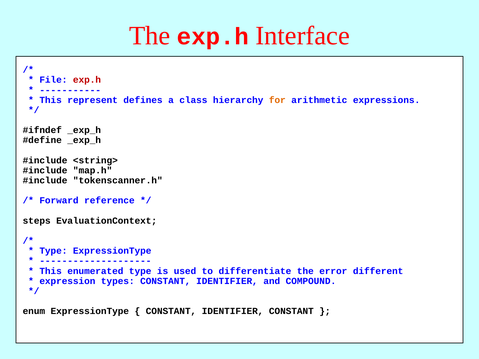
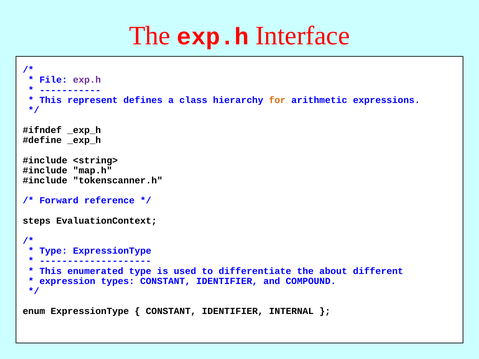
exp.h colour: red -> purple (87, 80)
error: error -> about (333, 271)
IDENTIFIER CONSTANT: CONSTANT -> INTERNAL (291, 311)
